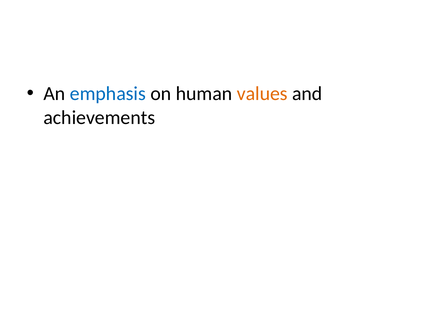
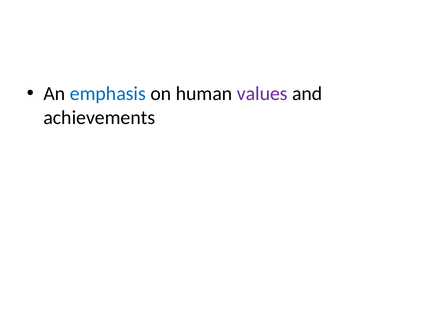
values colour: orange -> purple (262, 94)
